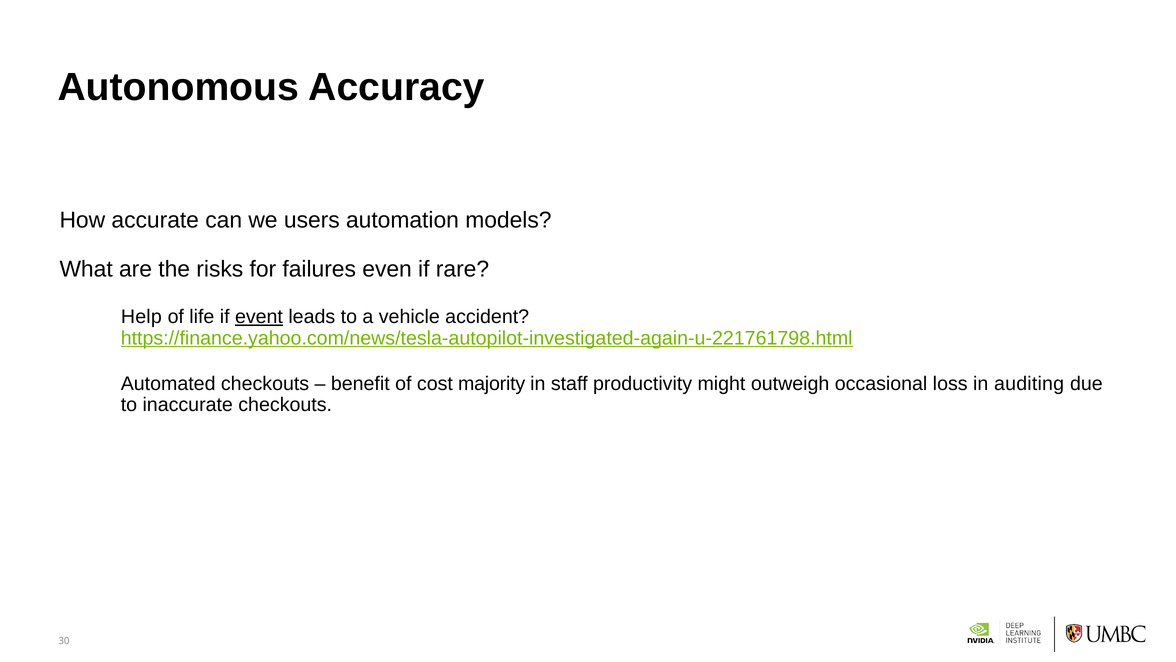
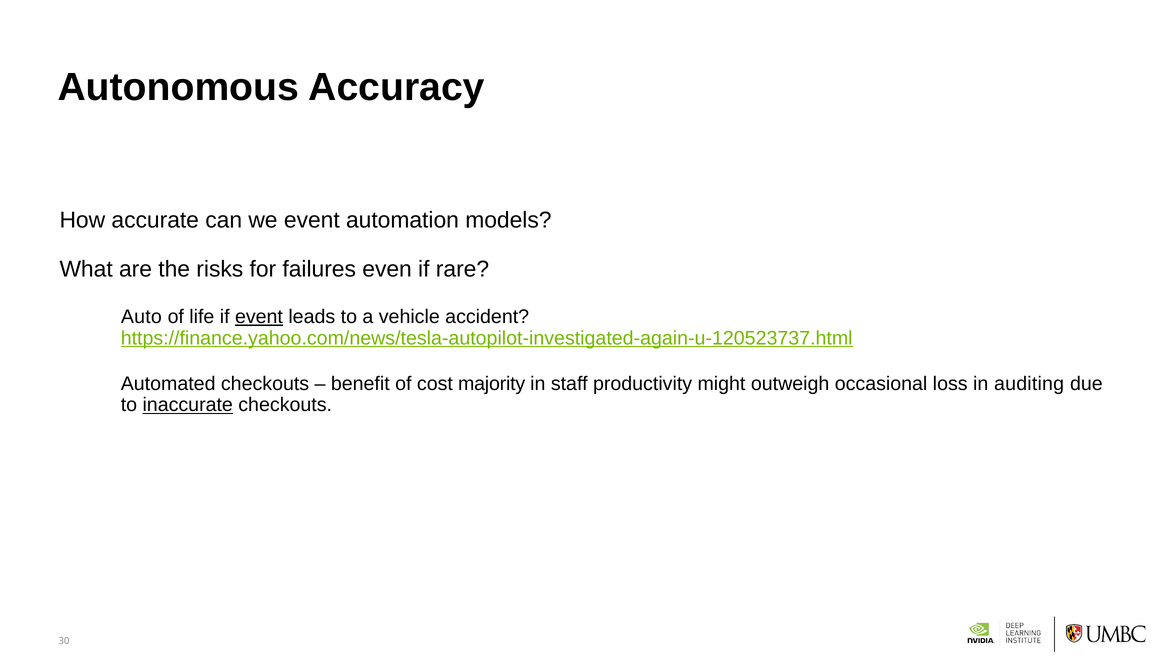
we users: users -> event (312, 220)
Help: Help -> Auto (141, 317)
https://finance.yahoo.com/news/tesla-autopilot-investigated-again-u-221761798.html: https://finance.yahoo.com/news/tesla-autopilot-investigated-again-u-221761798.html -> https://finance.yahoo.com/news/tesla-autopilot-investigated-again-u-120523737.html (487, 338)
inaccurate underline: none -> present (188, 405)
